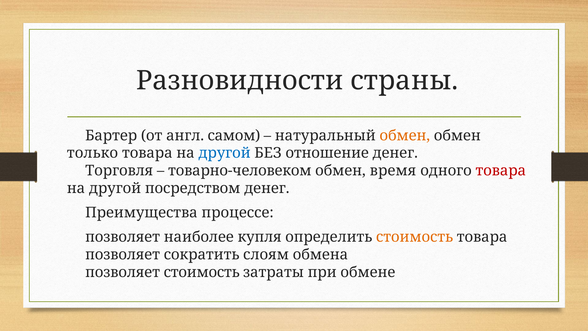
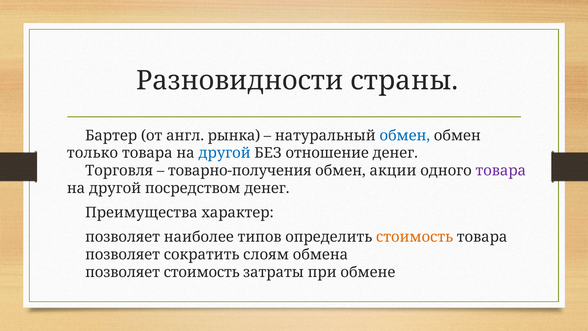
самом: самом -> рынка (234, 135)
обмен colour: orange -> blue (405, 135)
товарно-человеком: товарно-человеком -> товарно-получения (240, 171)
время: время -> акции (393, 171)
товара colour: red -> purple (501, 171)
процессе: процессе -> характер (238, 213)
купля: купля -> типов (260, 237)
